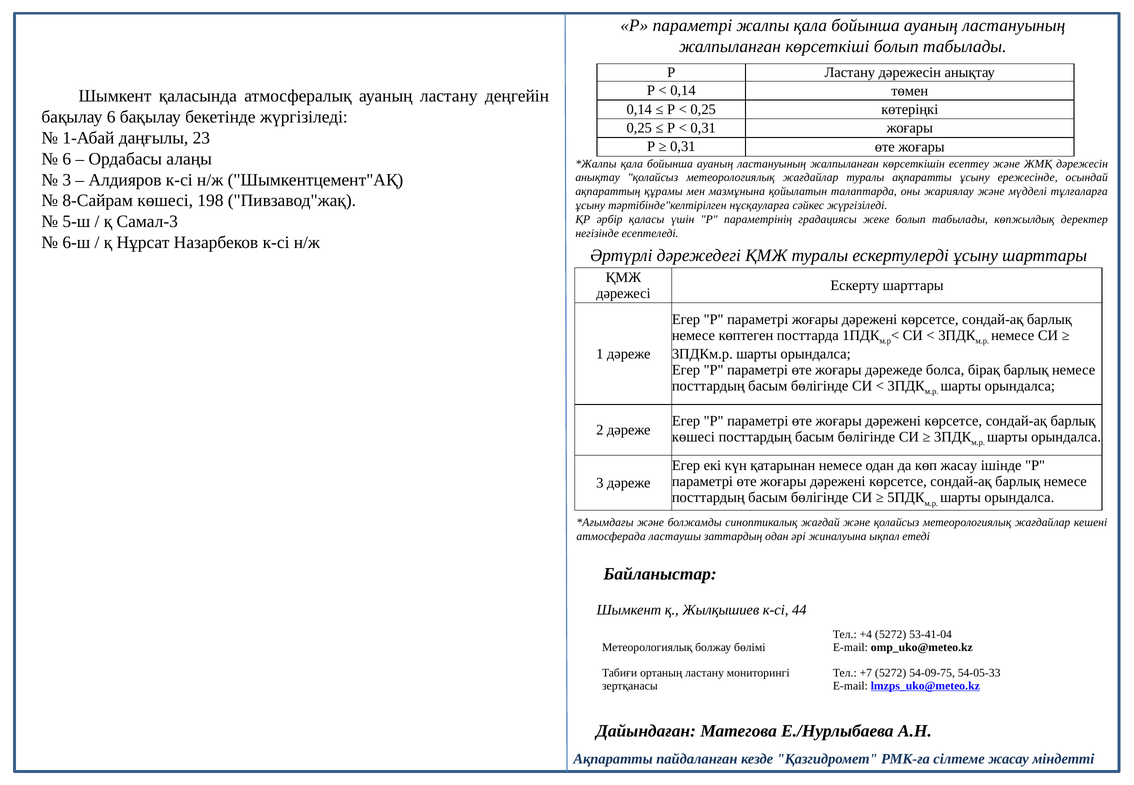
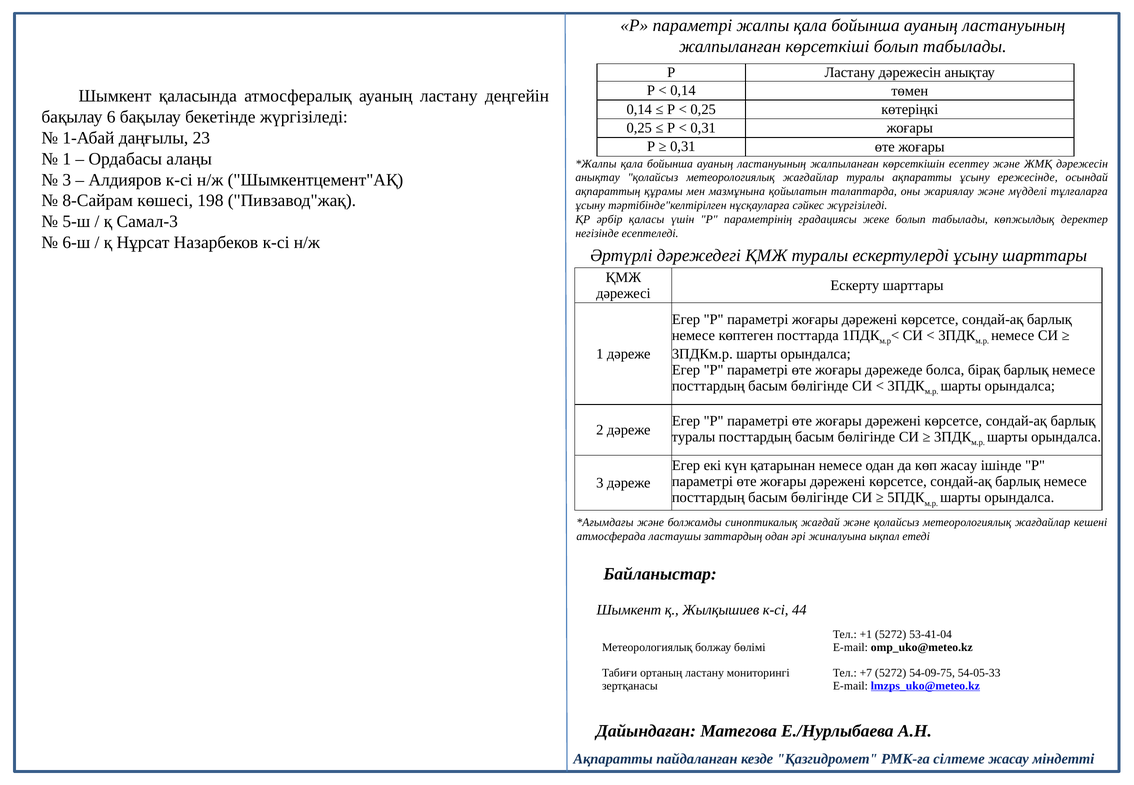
6: 6 -> 1 (67, 159)
көшесі: көшесі -> туралы (694, 437)
+4: +4 -> +1 (866, 634)
